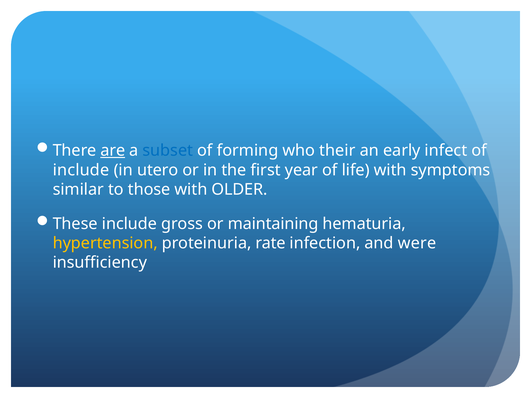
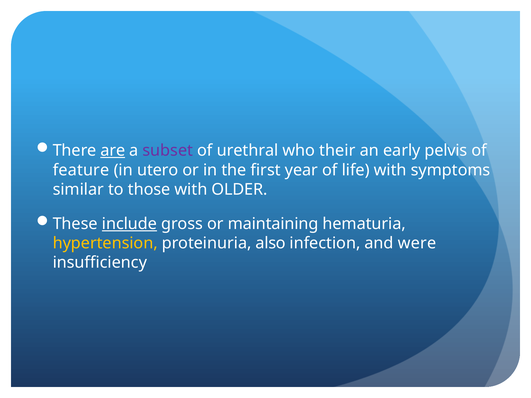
subset colour: blue -> purple (168, 151)
forming: forming -> urethral (248, 151)
infect: infect -> pelvis (446, 151)
include: include -> feature (81, 170)
include underline: none -> present (129, 224)
rate: rate -> also (271, 243)
